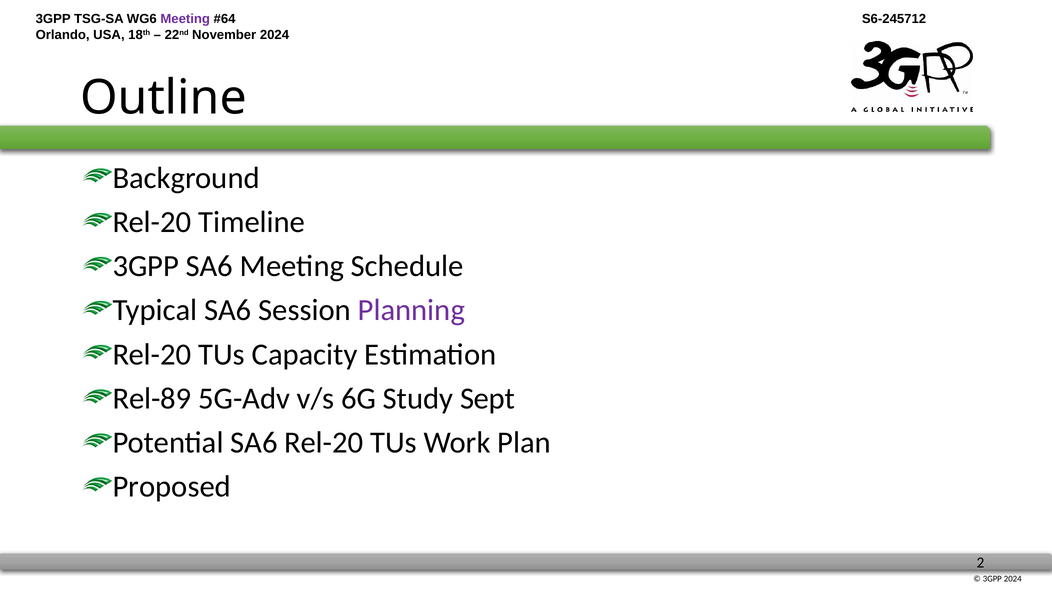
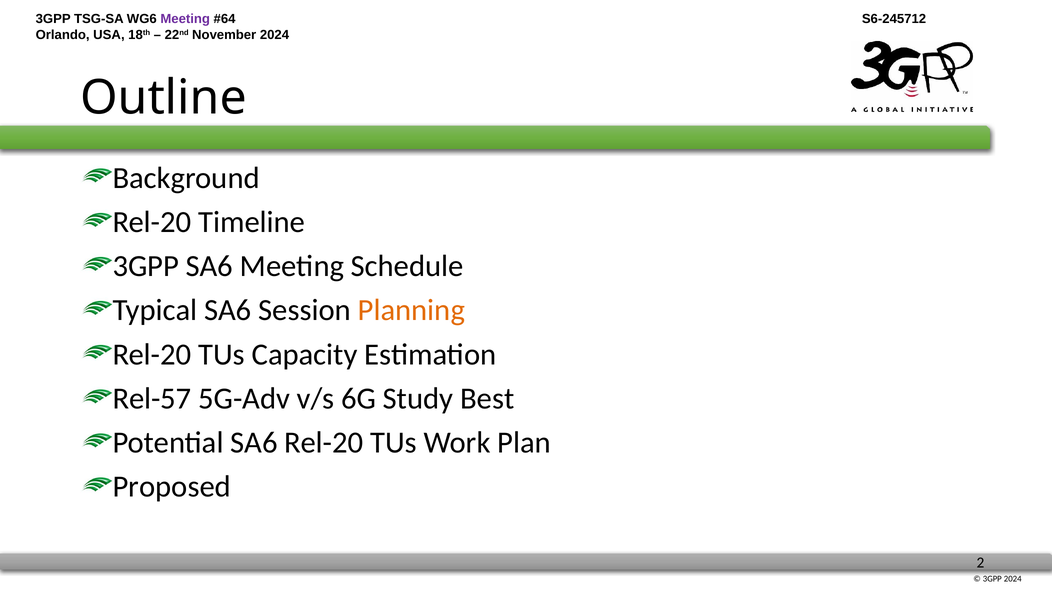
Planning colour: purple -> orange (411, 310)
Rel-89: Rel-89 -> Rel-57 (152, 398)
Sept: Sept -> Best (487, 398)
